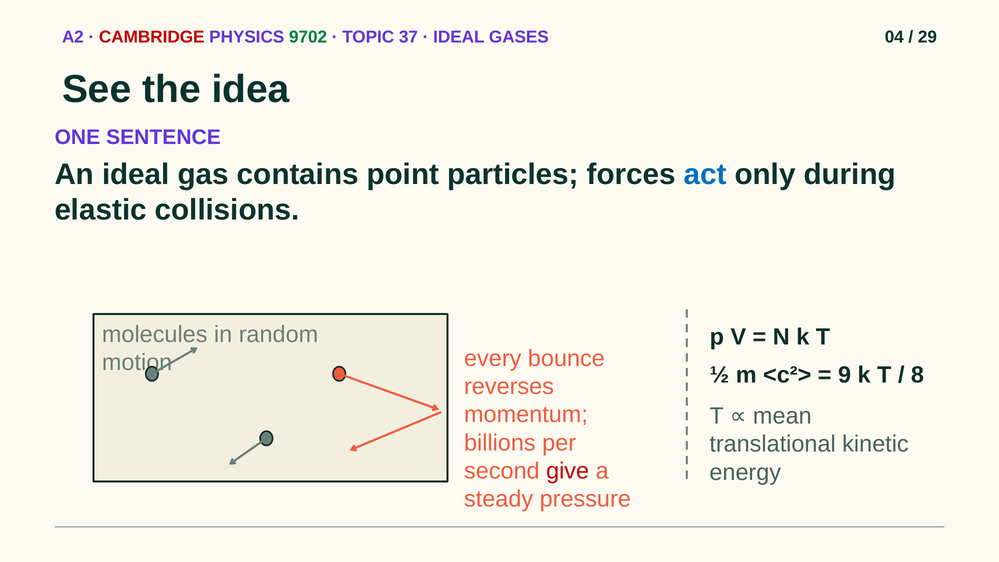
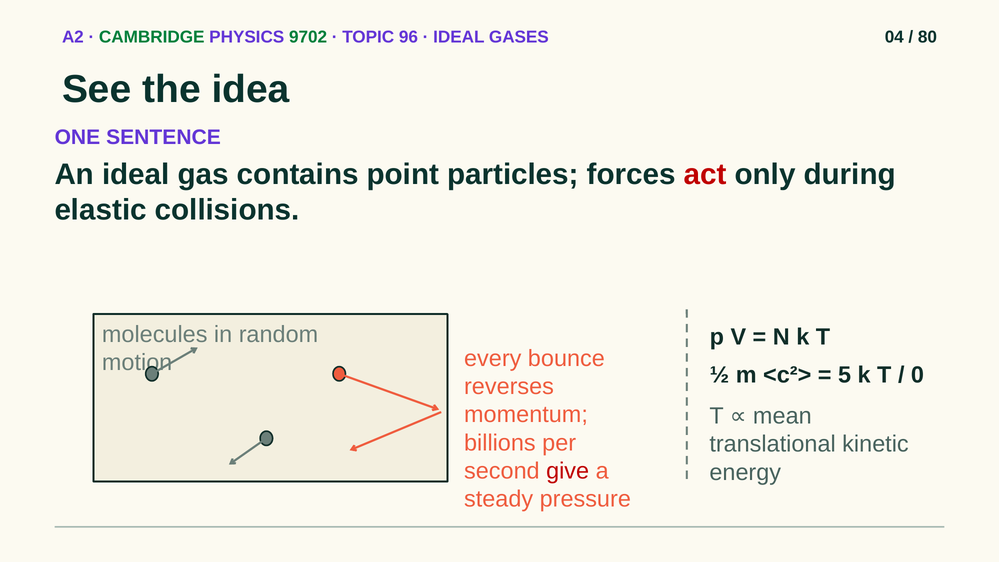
CAMBRIDGE colour: red -> green (152, 37)
37: 37 -> 96 (408, 37)
29: 29 -> 80 (928, 37)
act colour: blue -> red (705, 174)
9: 9 -> 5 (845, 375)
8: 8 -> 0 (918, 375)
